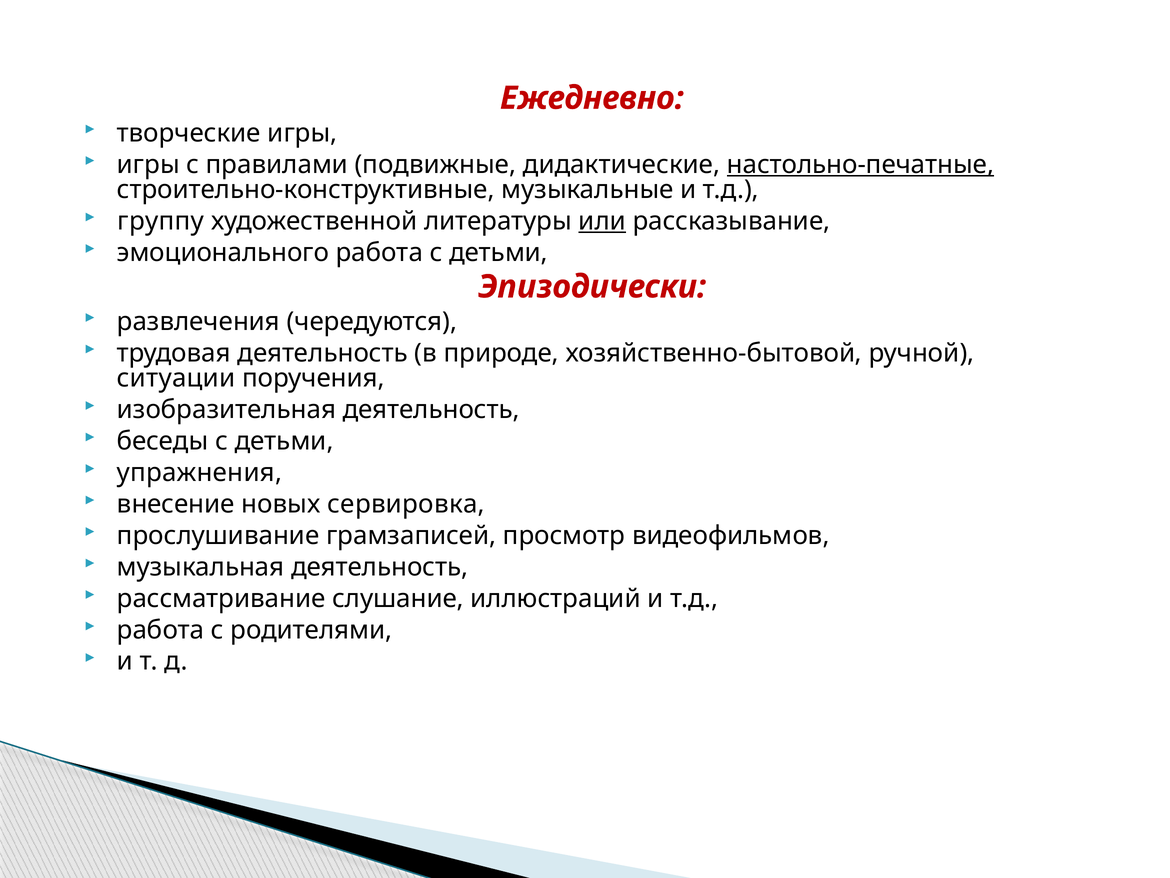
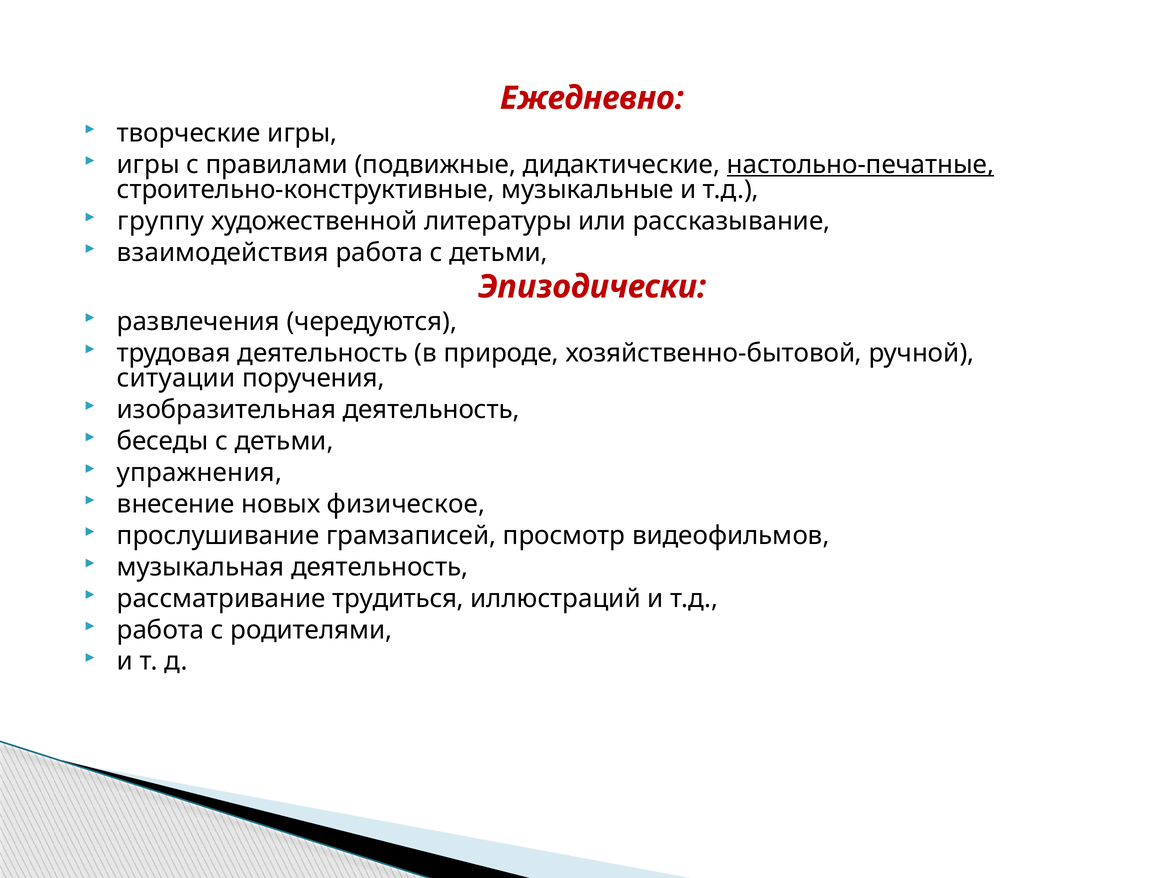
или underline: present -> none (602, 221)
эмоционального: эмоционального -> взаимодействия (223, 252)
сервировка: сервировка -> физическое (406, 504)
слушание: слушание -> трудиться (398, 598)
